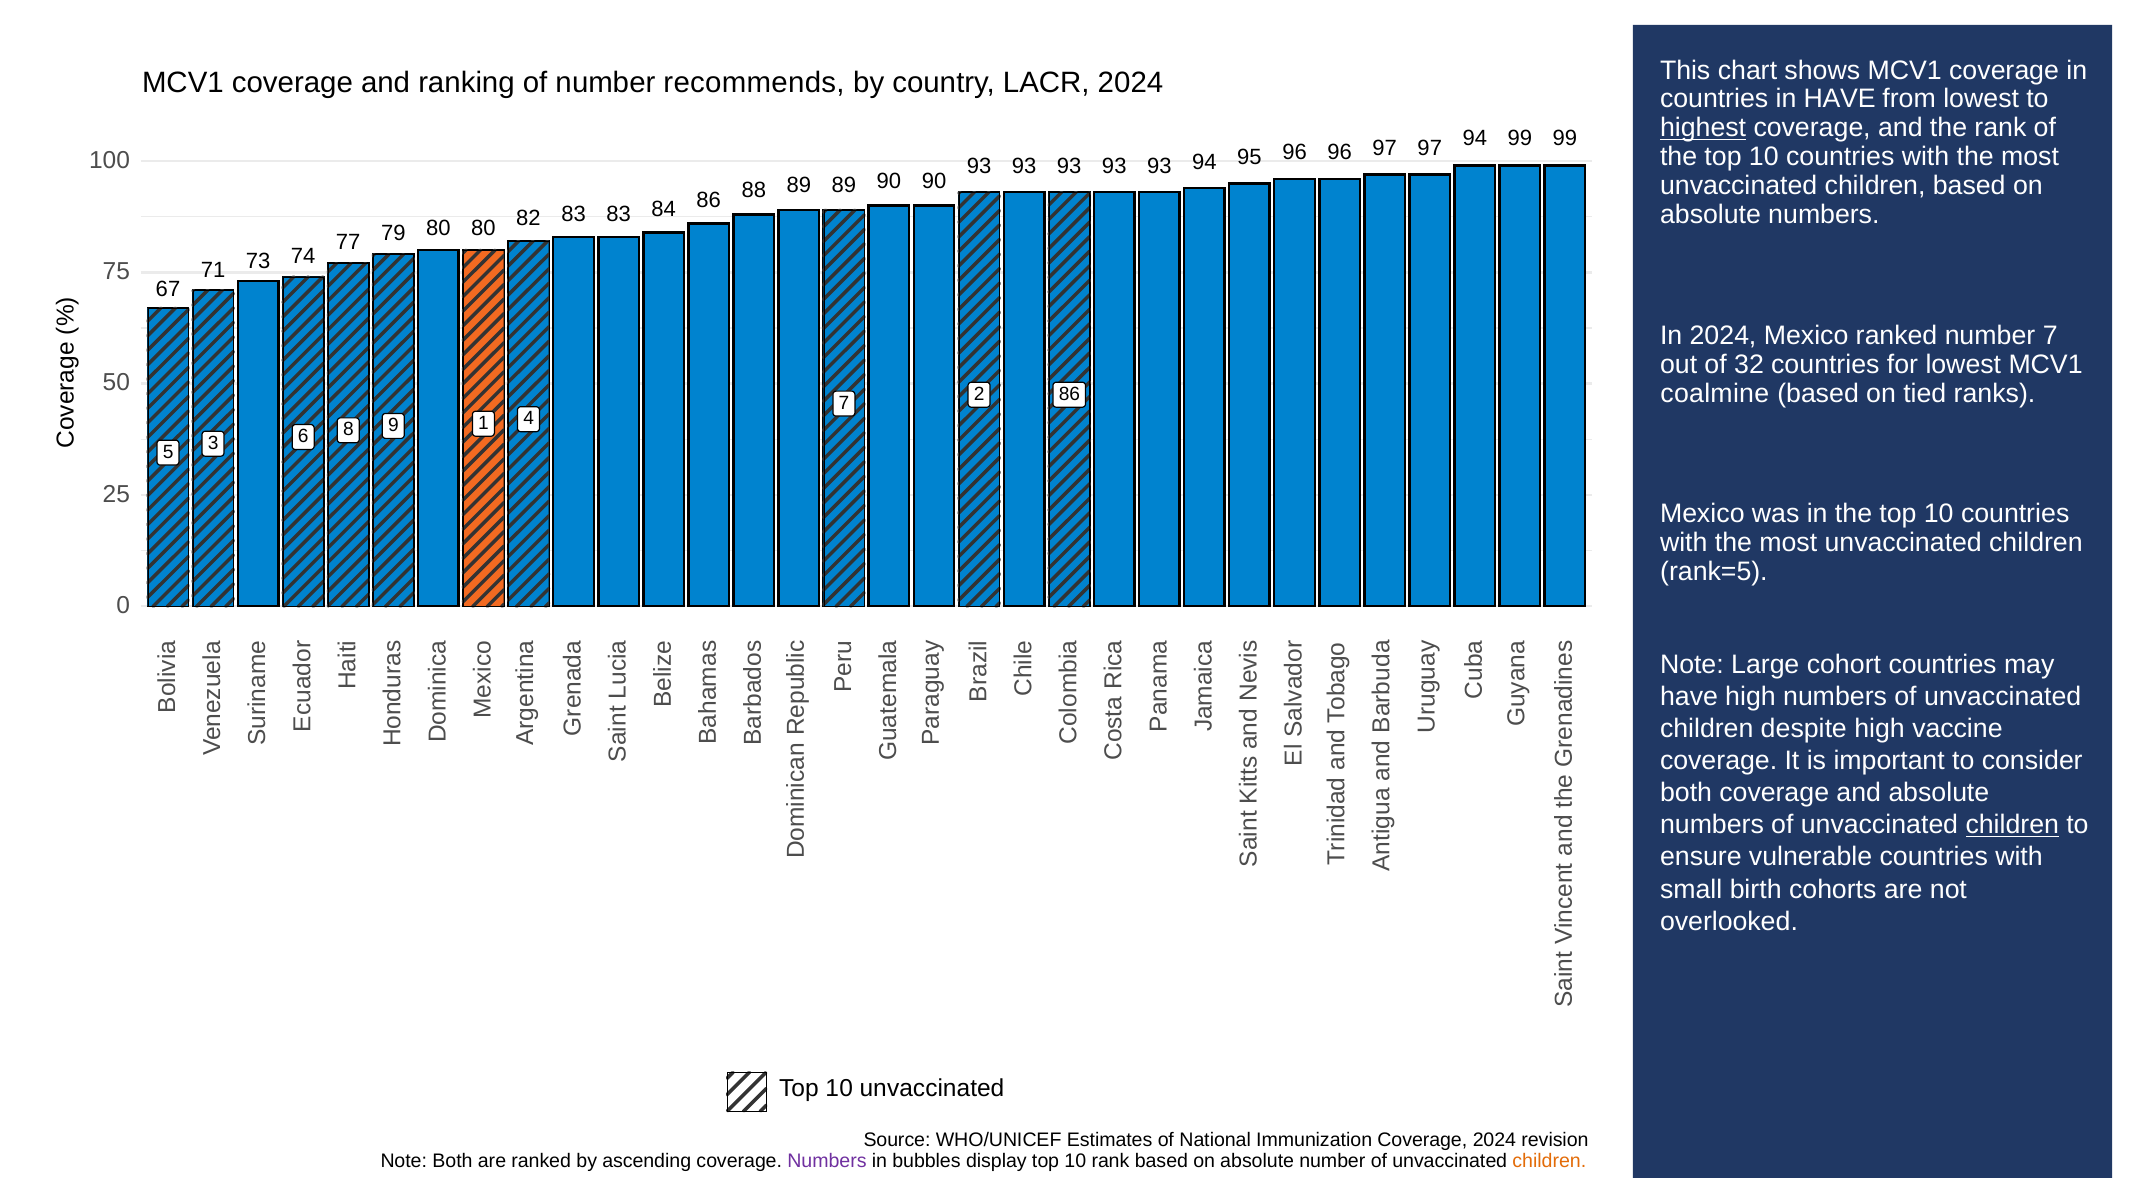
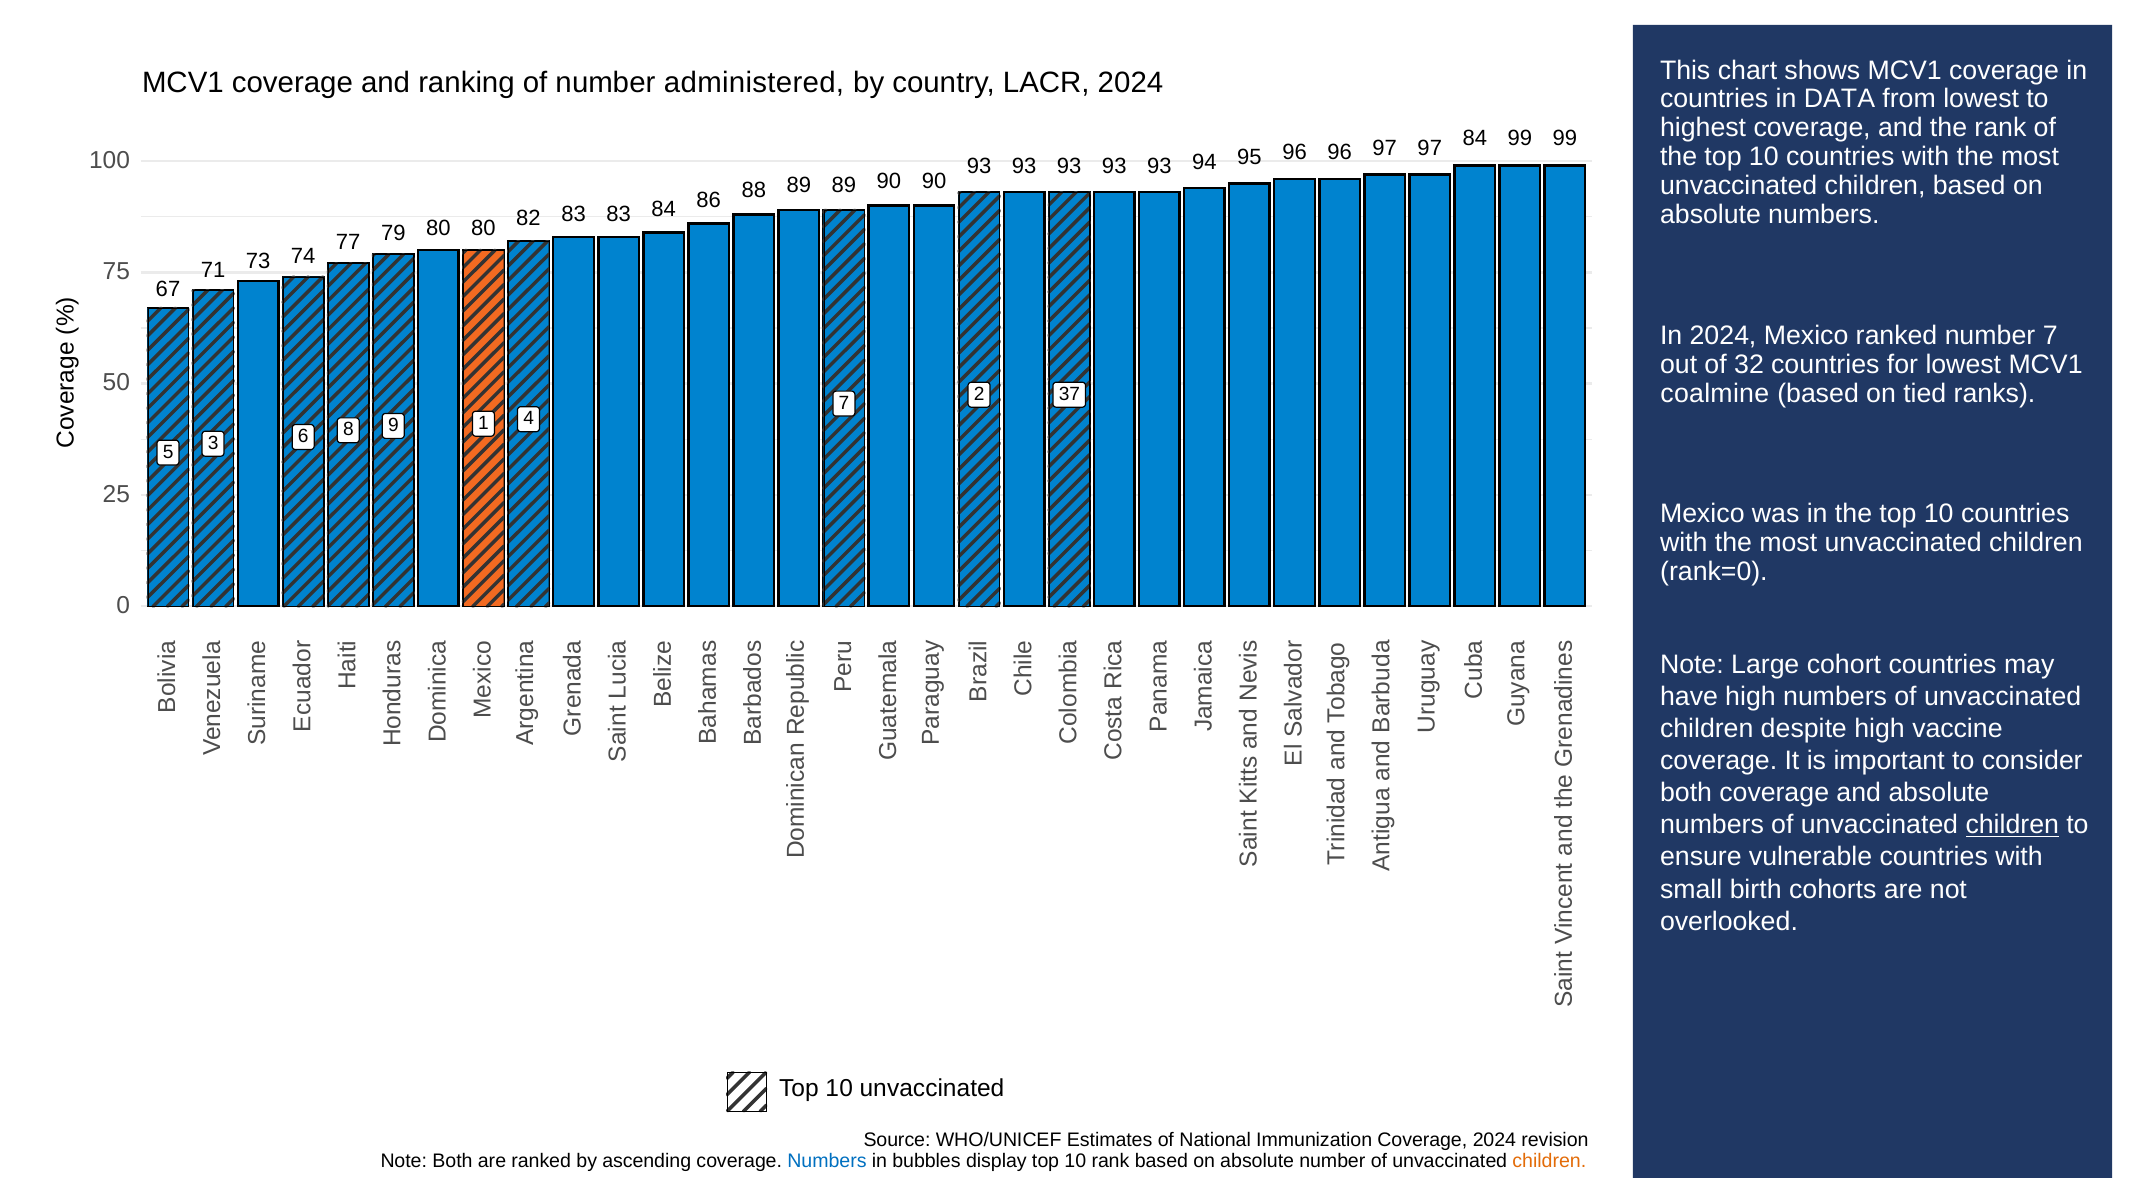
recommends: recommends -> administered (754, 83)
in HAVE: HAVE -> DATA (1839, 99)
highest underline: present -> none (1703, 128)
97 94: 94 -> 84 (1475, 138)
2 86: 86 -> 37 (1069, 394)
rank=5: rank=5 -> rank=0 (1714, 572)
Numbers colour: purple -> blue (827, 1161)
